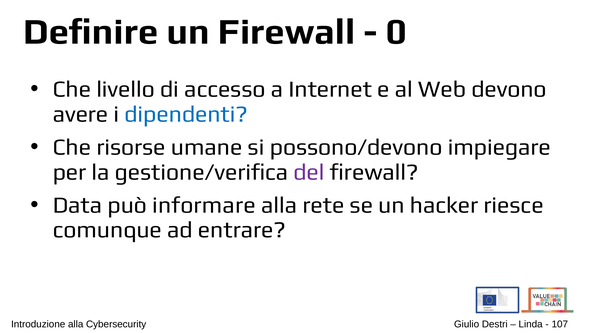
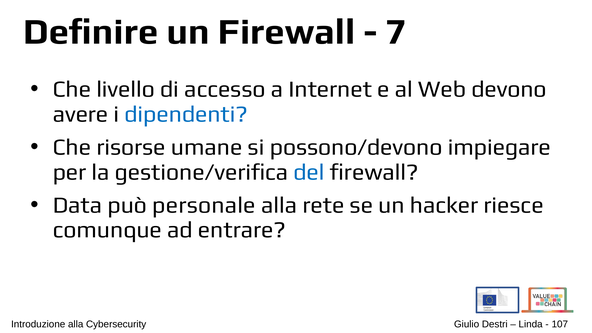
0: 0 -> 7 (396, 32)
del colour: purple -> blue (309, 172)
informare: informare -> personale (204, 205)
